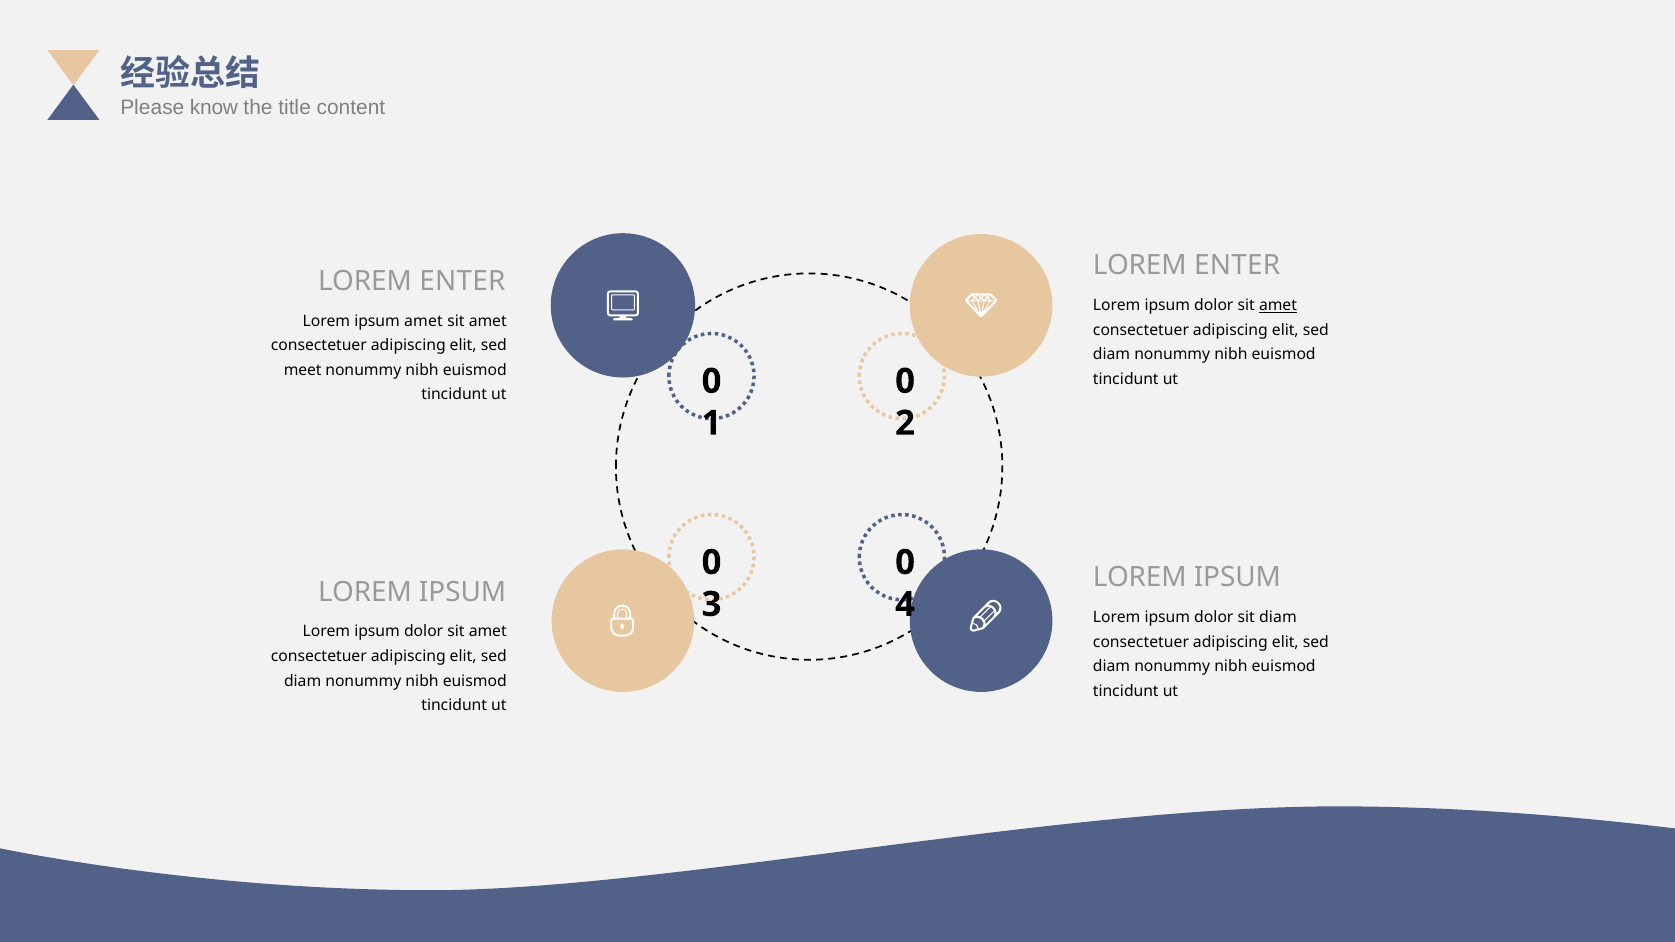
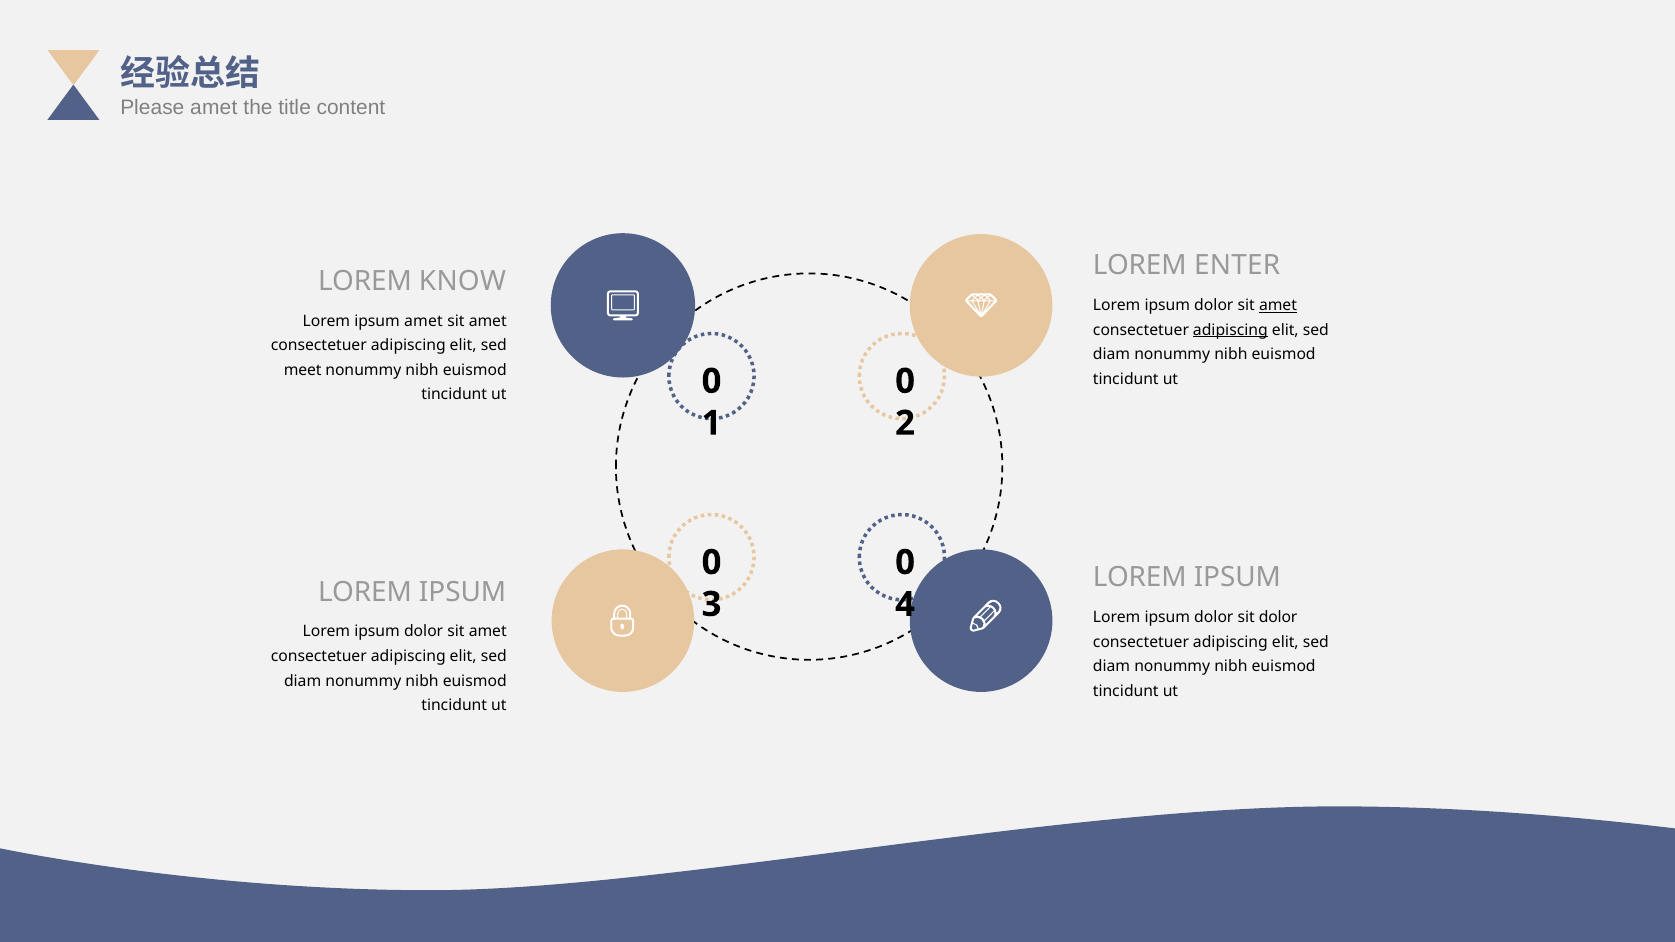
Please know: know -> amet (214, 108)
ENTER: ENTER -> KNOW (462, 281)
adipiscing underline: none -> present (1230, 330)
sit diam: diam -> dolor (1278, 617)
